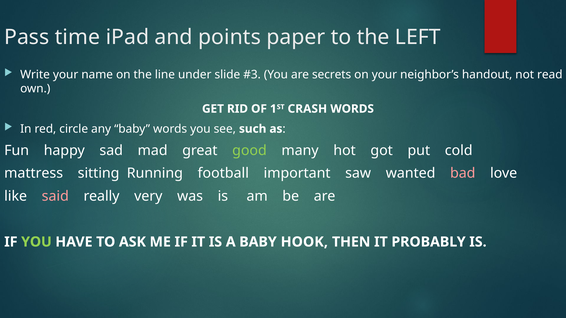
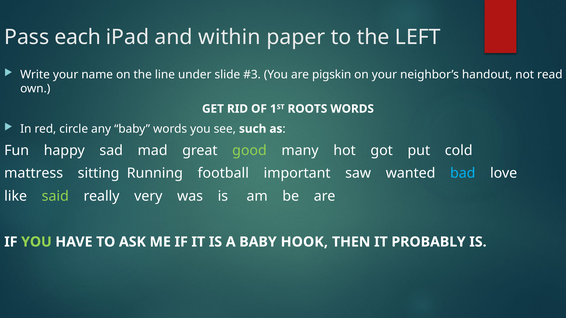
time: time -> each (78, 37)
points: points -> within (229, 37)
secrets: secrets -> pigskin (332, 75)
CRASH: CRASH -> ROOTS (307, 109)
bad colour: pink -> light blue (463, 174)
said colour: pink -> light green (55, 196)
